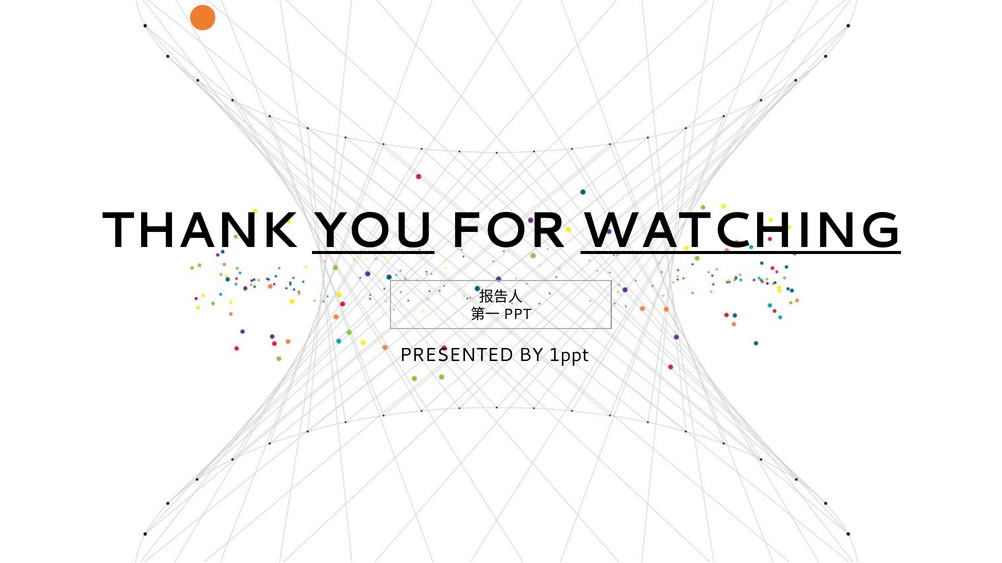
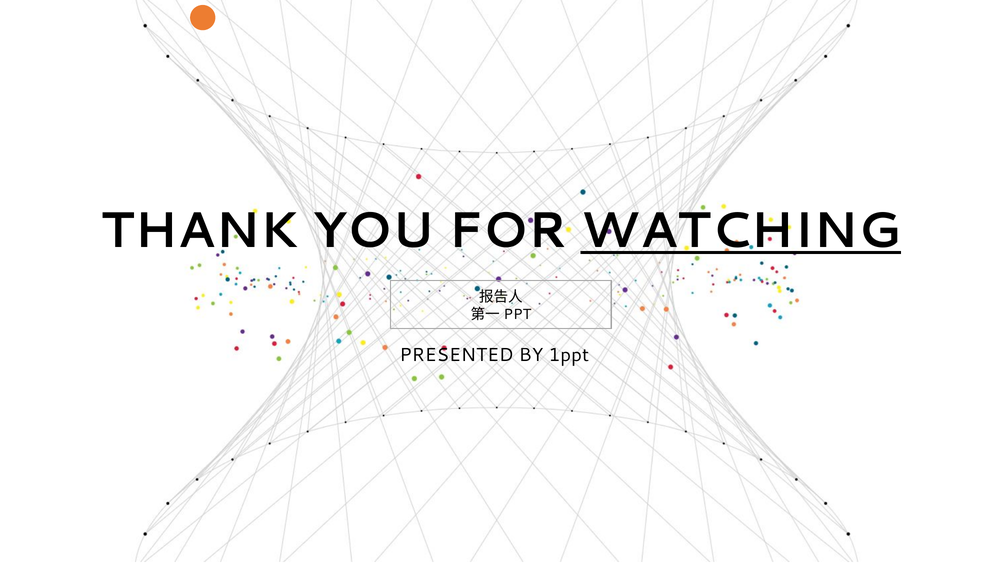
YOU underline: present -> none (373, 231)
